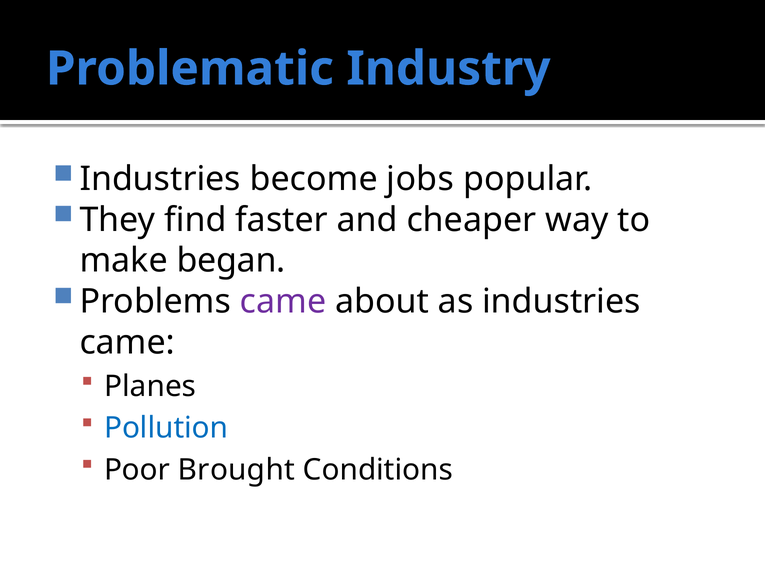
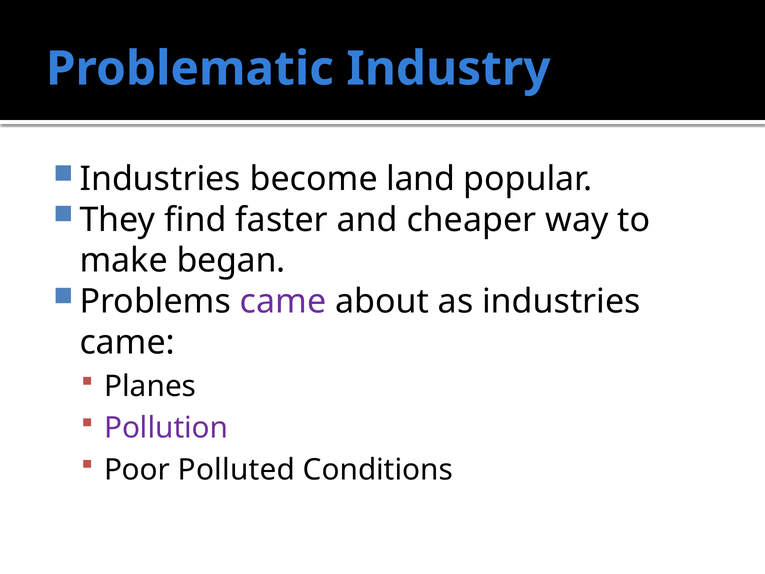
jobs: jobs -> land (421, 179)
Pollution colour: blue -> purple (166, 428)
Brought: Brought -> Polluted (236, 469)
